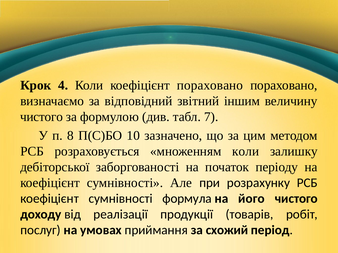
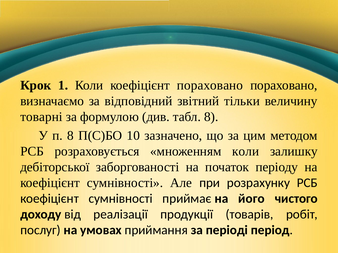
4: 4 -> 1 (63, 85)
іншим: іншим -> тільки (242, 101)
чистого: чистого -> товарні (41, 117)
табл 7: 7 -> 8 (211, 117)
формула: формула -> приймає (187, 199)
схожий: схожий -> періоді (227, 230)
